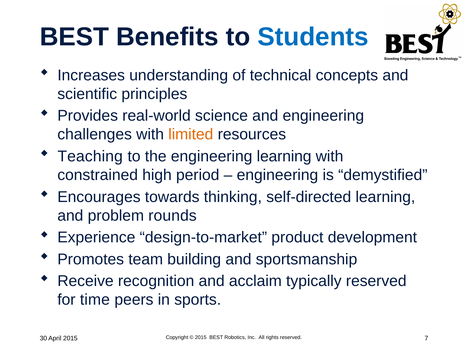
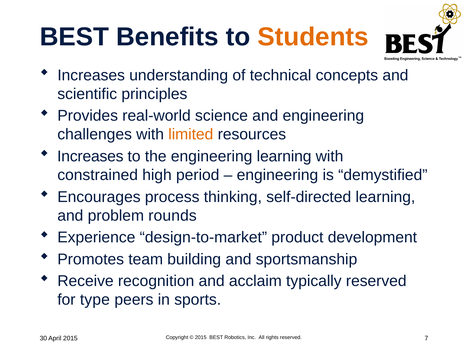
Students colour: blue -> orange (313, 37)
Teaching: Teaching -> Increases (90, 156)
towards: towards -> process (172, 197)
time: time -> type (95, 300)
